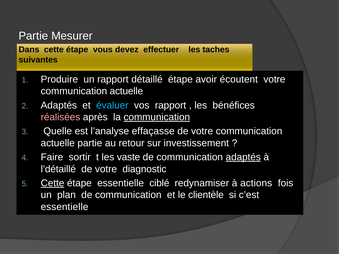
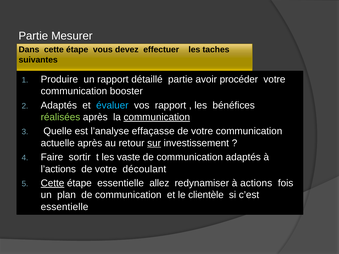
détaillé étape: étape -> partie (180, 79)
écoutent: écoutent -> procéder (239, 79)
actuelle: actuelle -> booster (126, 91)
réalisées colour: pink -> light green (60, 117)
actuelle partie: partie -> après (90, 143)
sur underline: none -> present (154, 143)
adaptés underline: present -> none (243, 157)
l’détaillé: l’détaillé -> l’actions (58, 169)
diagnostic: diagnostic -> découlant (144, 169)
ciblé: ciblé -> allez (159, 183)
